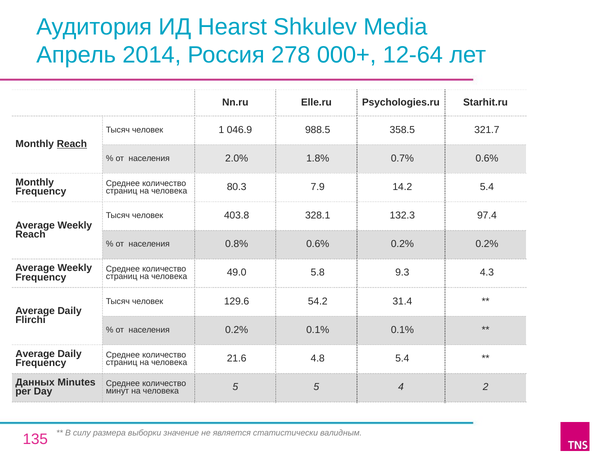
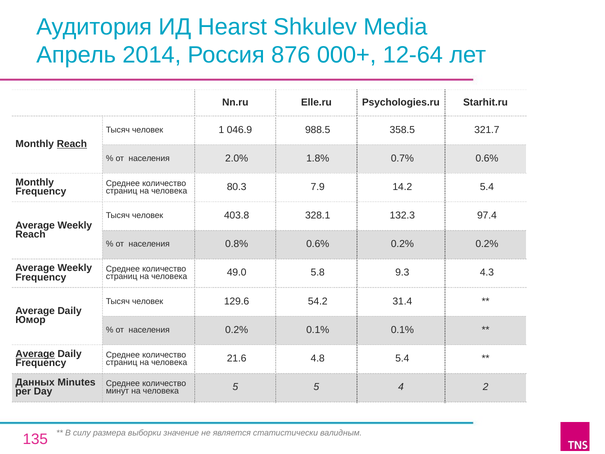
278: 278 -> 876 (291, 55)
Flirchi: Flirchi -> Юмор (31, 320)
Average underline: none -> present (35, 354)
